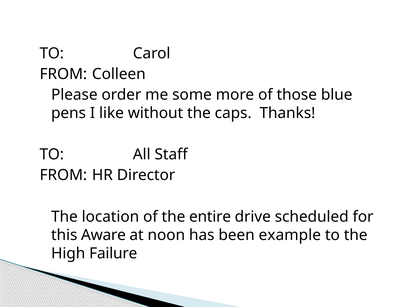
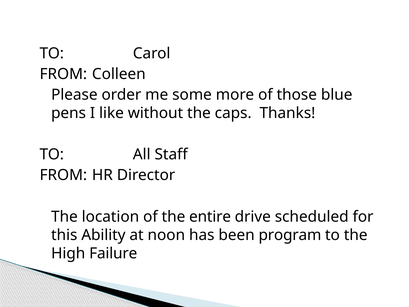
Aware: Aware -> Ability (103, 235)
example: example -> program (290, 235)
